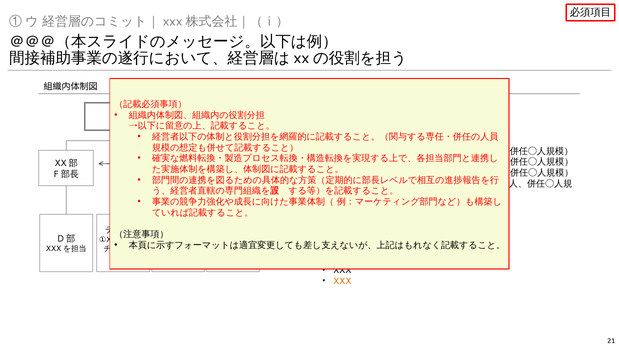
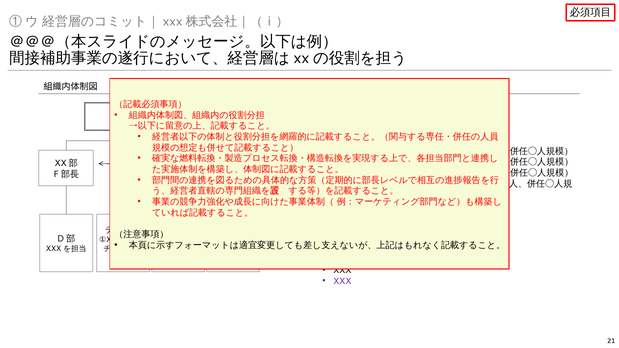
XXX colour: orange -> purple (342, 281)
